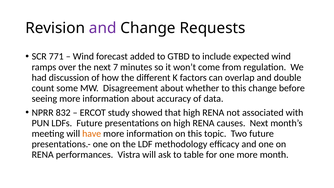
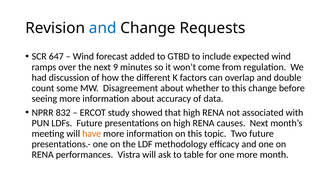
and colour: purple -> blue (103, 28)
771: 771 -> 647 (56, 56)
7: 7 -> 9 (116, 67)
